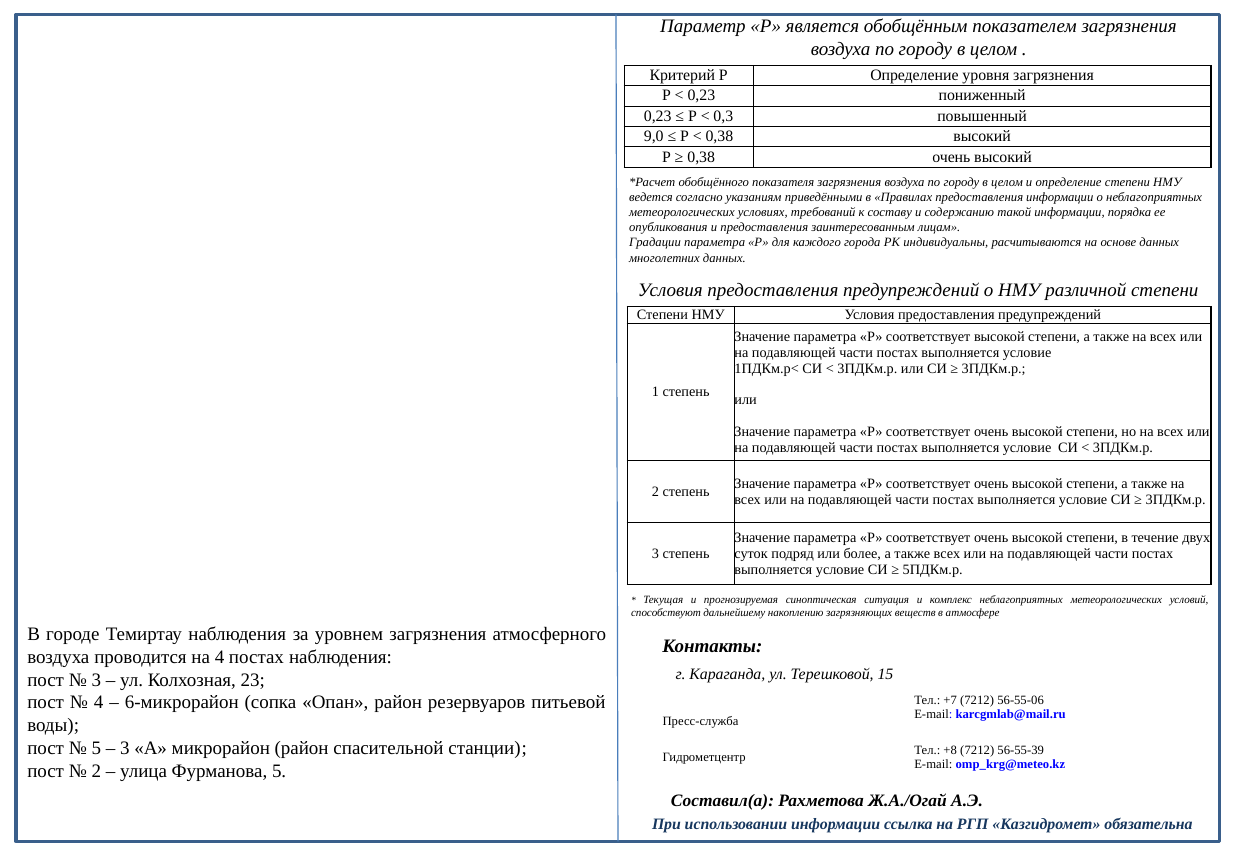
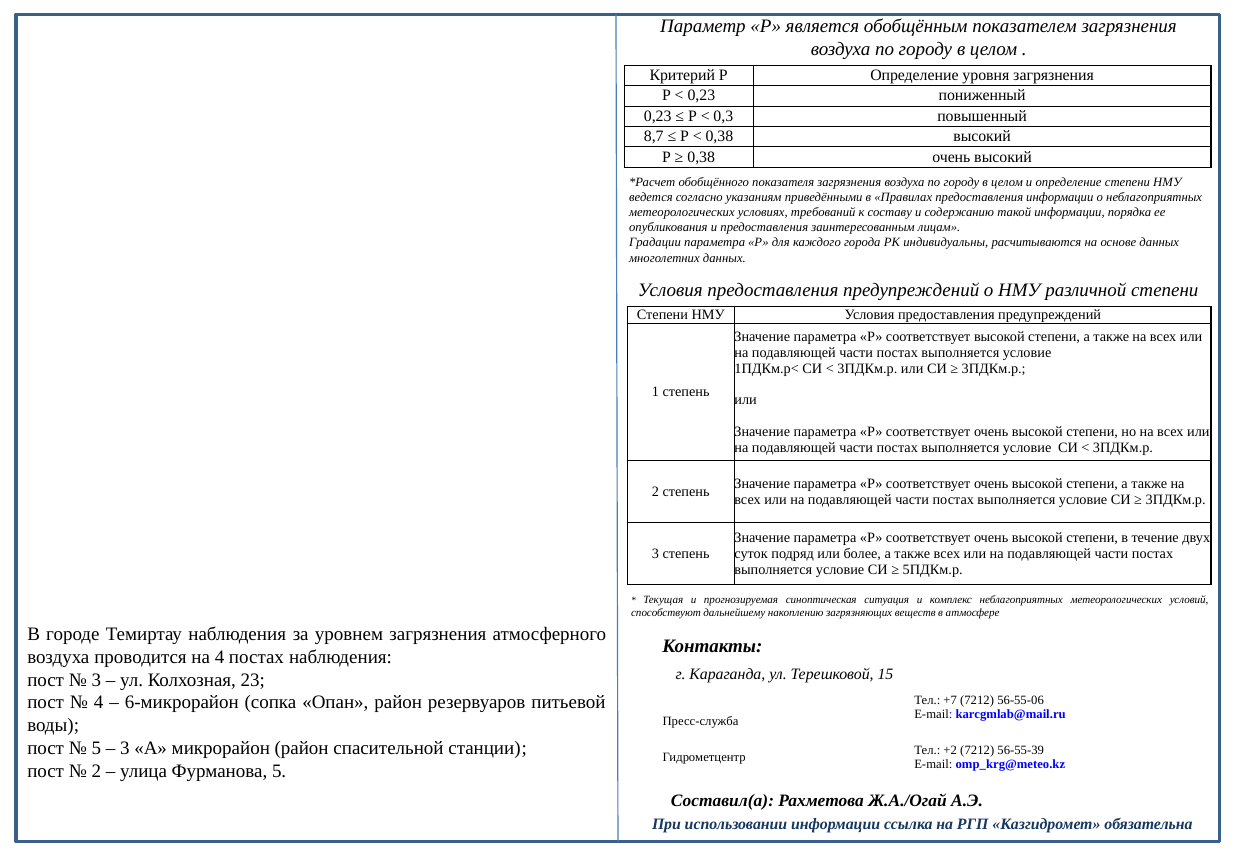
9,0: 9,0 -> 8,7 (654, 136)
+8: +8 -> +2 (950, 750)
